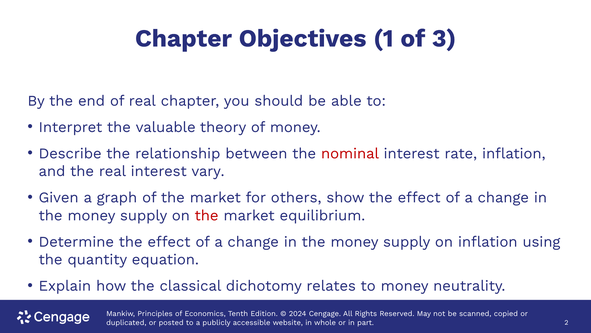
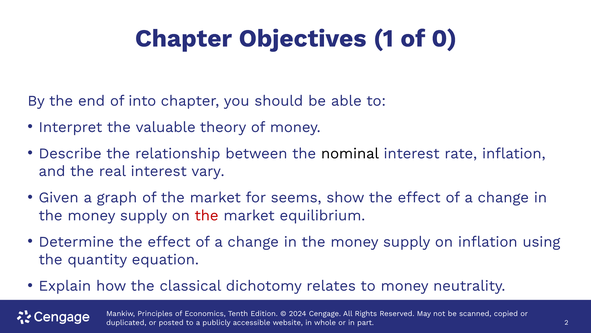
3: 3 -> 0 (444, 38)
of real: real -> into (142, 101)
nominal colour: red -> black (350, 153)
others: others -> seems (296, 197)
